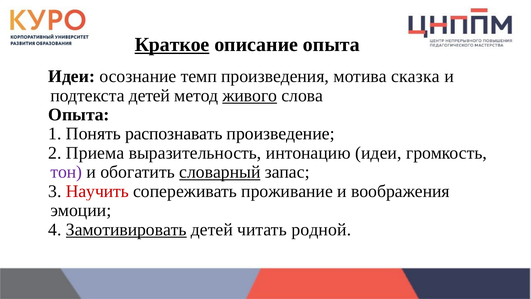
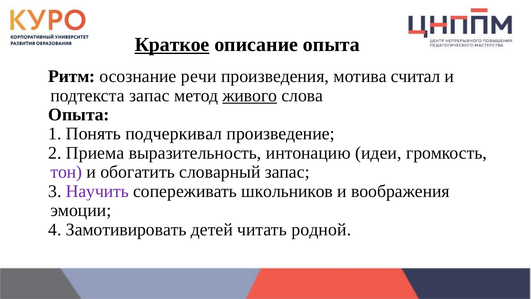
Идеи: Идеи -> Ритм (72, 76)
темп: темп -> речи (199, 76)
сказка: сказка -> считал (416, 76)
подтекста детей: детей -> запас (149, 95)
распознавать: распознавать -> подчеркивал (174, 134)
словарный underline: present -> none (220, 172)
Научить colour: red -> purple (97, 191)
проживание: проживание -> школьников (287, 191)
Замотивировать underline: present -> none (126, 229)
